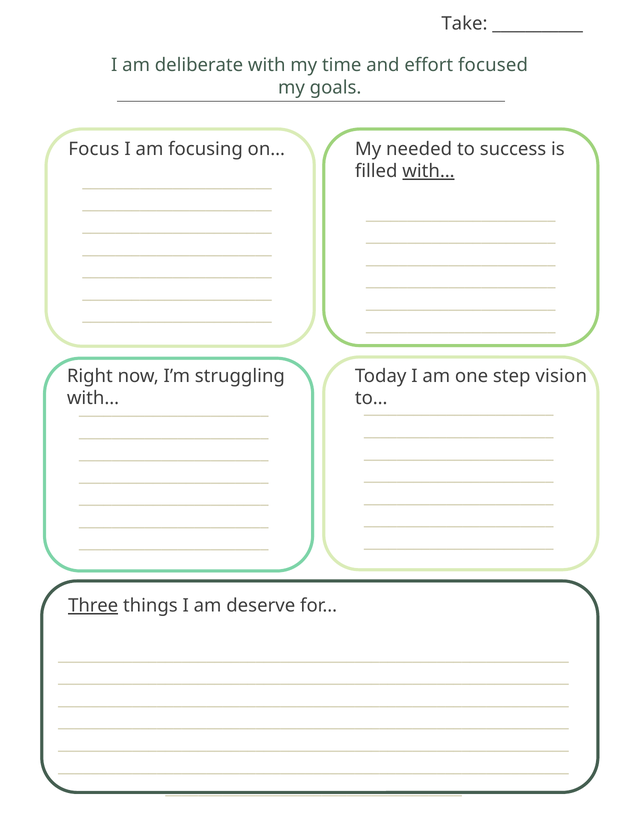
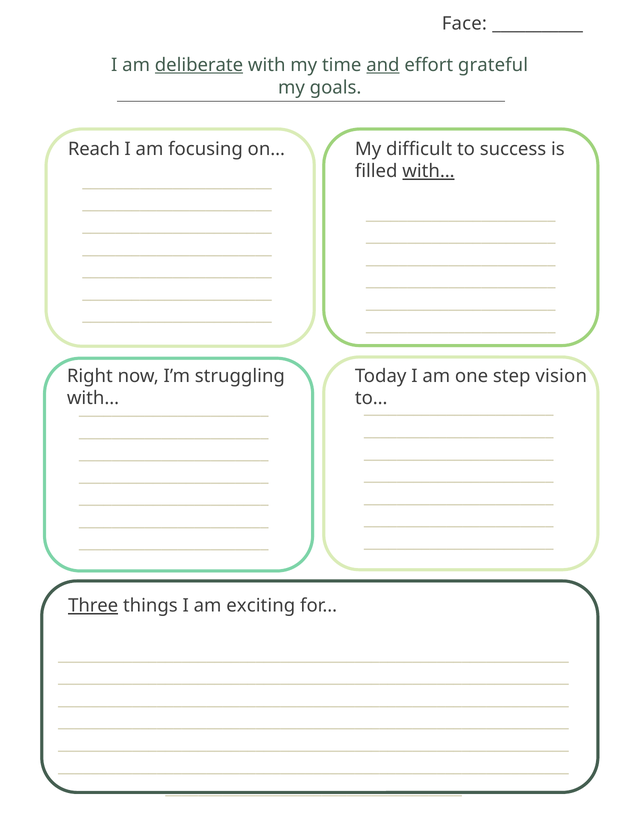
Take: Take -> Face (464, 24)
deliberate underline: none -> present (199, 65)
and underline: none -> present (383, 65)
focused: focused -> grateful (493, 65)
Focus: Focus -> Reach (94, 149)
needed: needed -> difficult (419, 149)
deserve: deserve -> exciting (261, 606)
